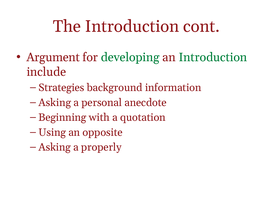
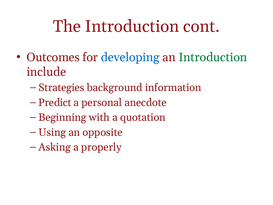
Argument: Argument -> Outcomes (53, 57)
developing colour: green -> blue (130, 57)
Asking: Asking -> Predict (55, 102)
